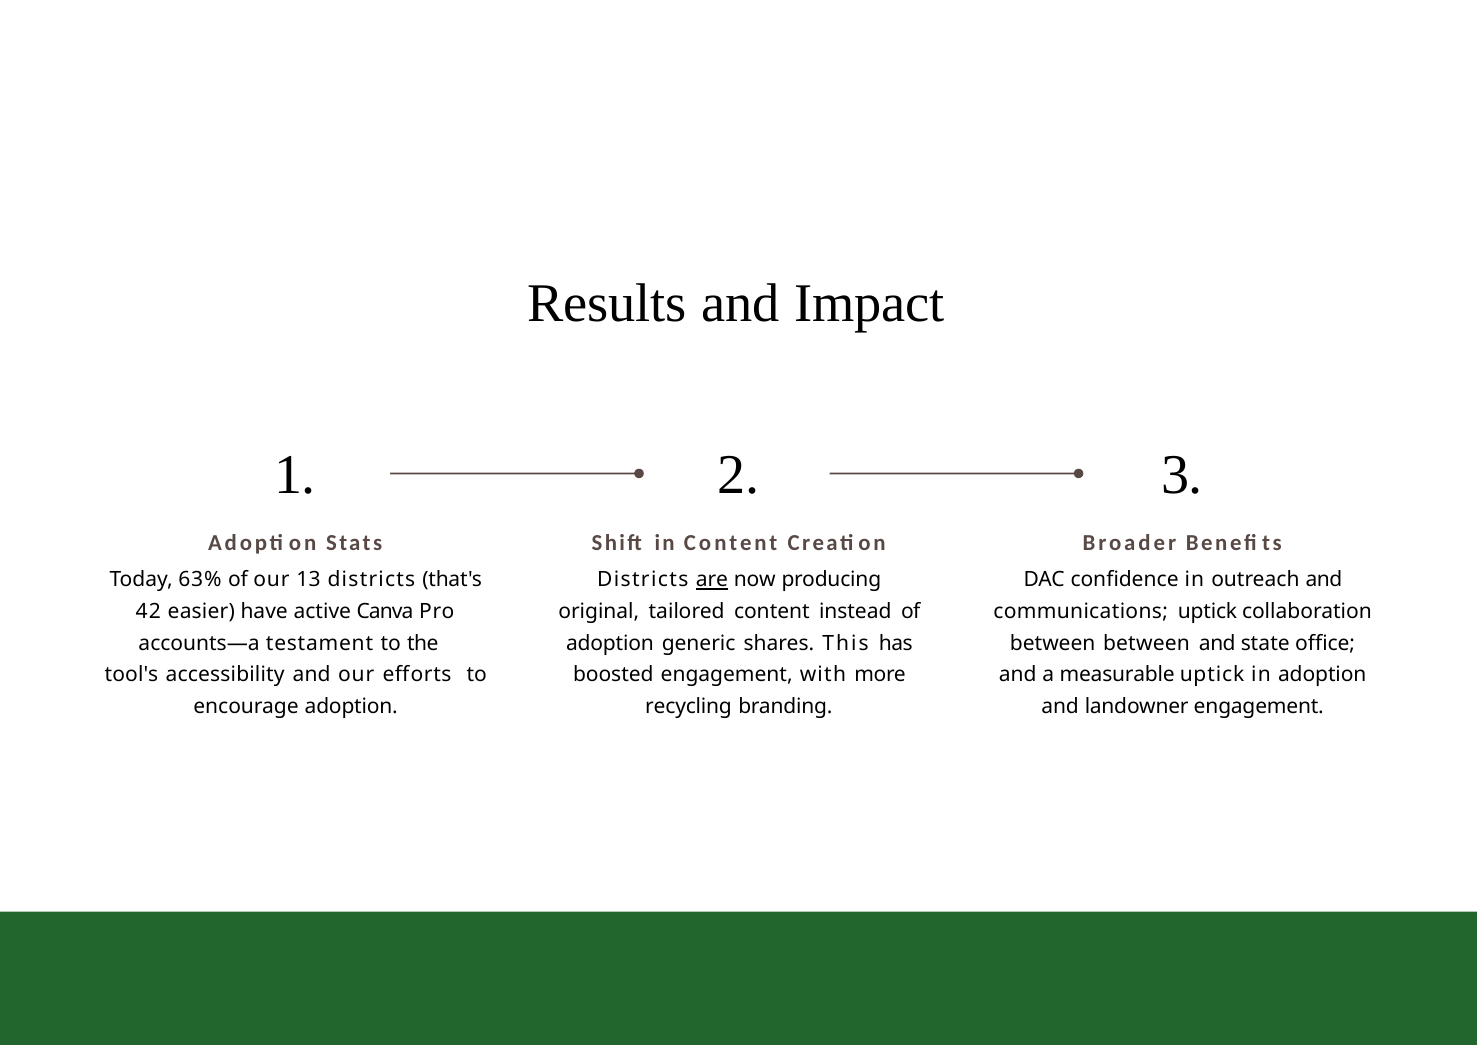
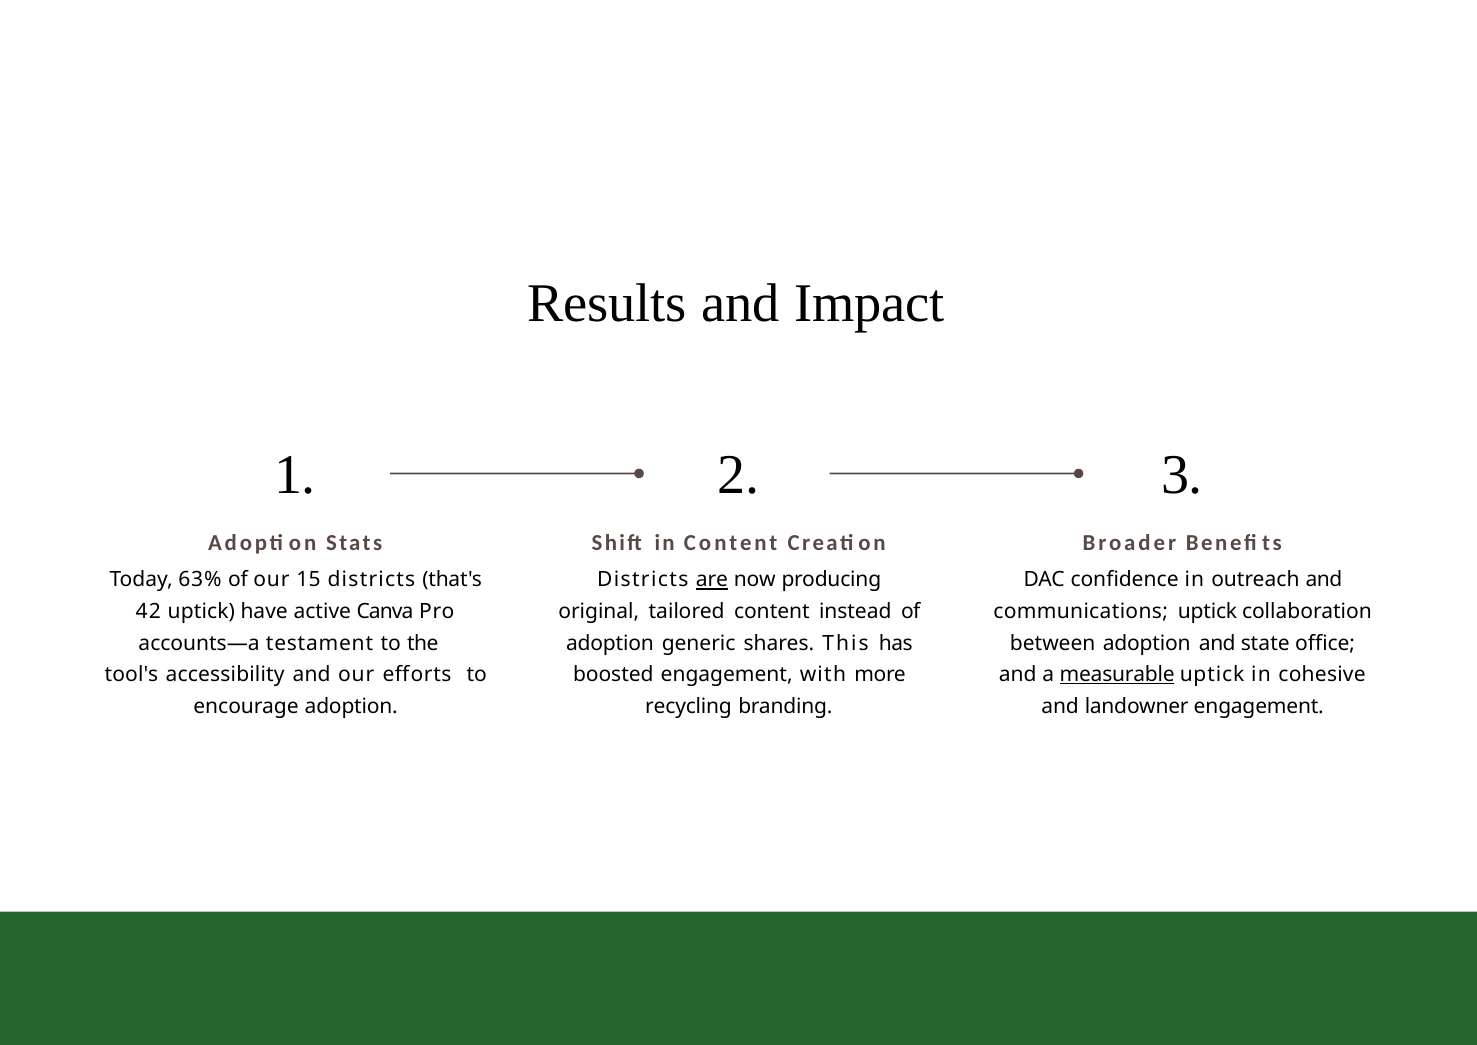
13: 13 -> 15 (309, 580)
42 easier: easier -> uptick (201, 611)
between between: between -> adoption (1147, 643)
measurable underline: none -> present (1117, 674)
in adoption: adoption -> cohesive (1322, 674)
